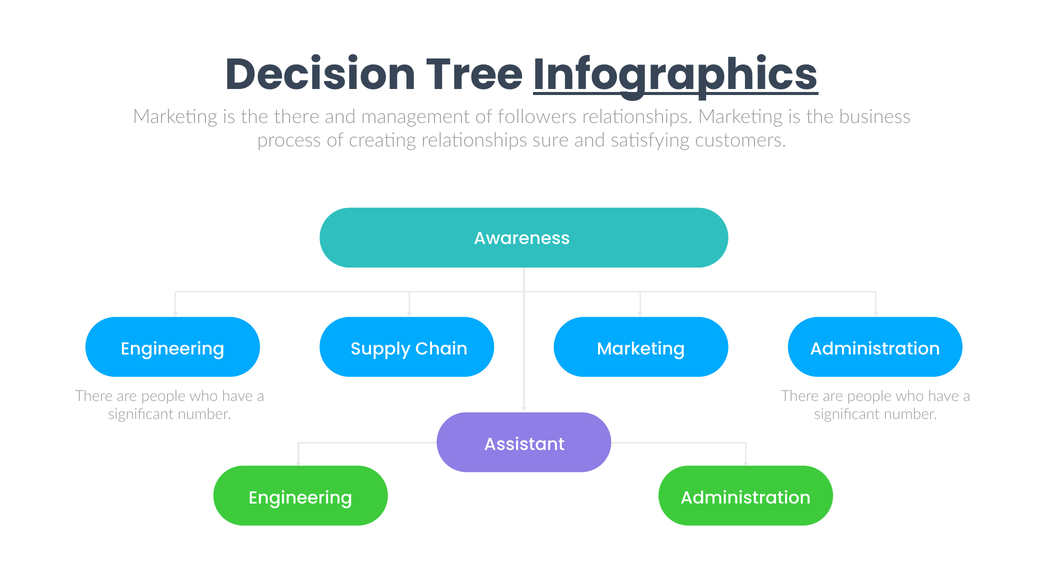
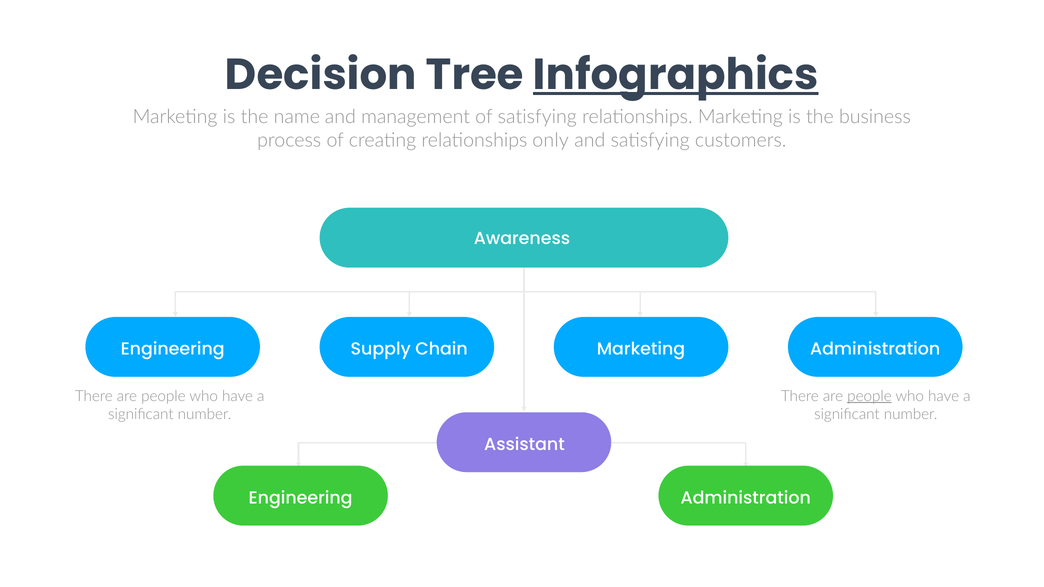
the there: there -> name (297, 117)
of followers: followers -> satisfying (537, 117)
sure: sure -> only (551, 141)
people underline: none -> present (869, 396)
